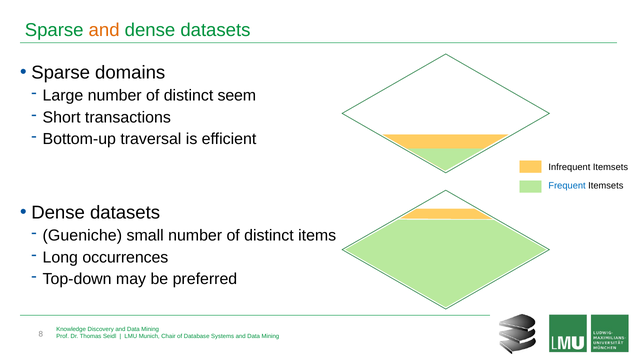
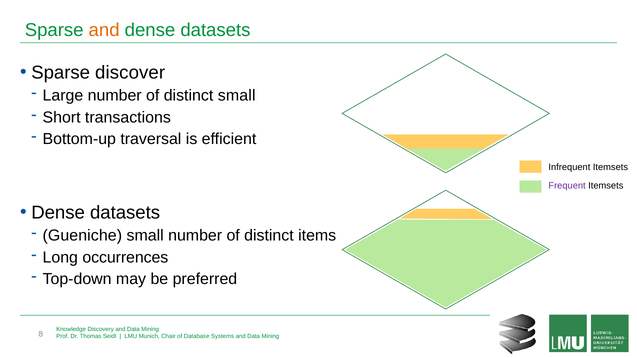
domains: domains -> discover (130, 73)
distinct seem: seem -> small (237, 96)
Frequent colour: blue -> purple (567, 186)
